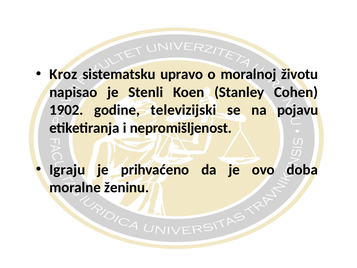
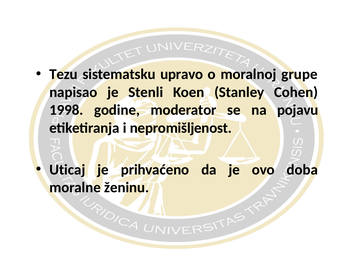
Kroz: Kroz -> Tezu (63, 74)
životu: životu -> grupe (300, 74)
1902: 1902 -> 1998 (66, 110)
televizijski: televizijski -> moderator (184, 110)
Igraju: Igraju -> Uticaj (67, 169)
